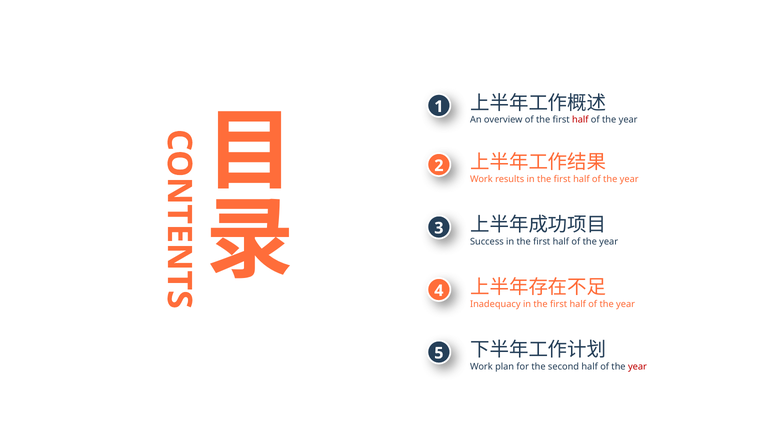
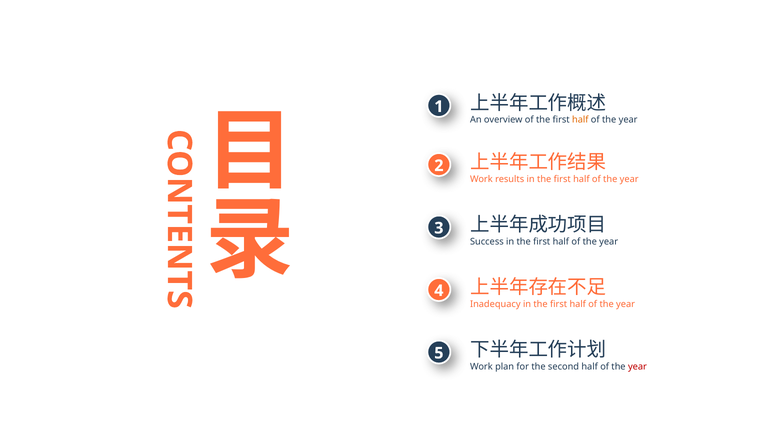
half colour: red -> orange (580, 120)
